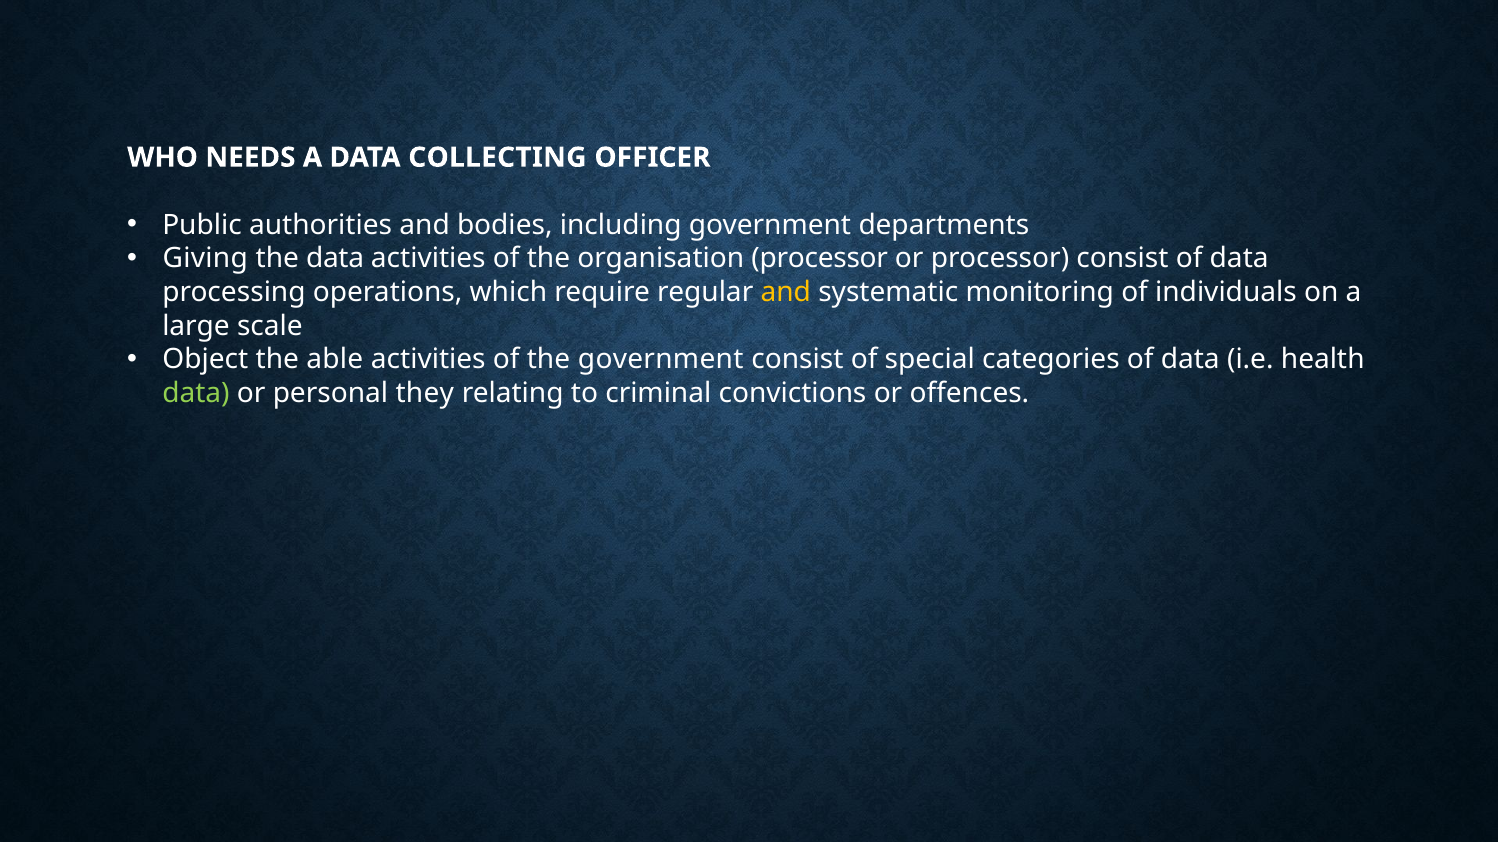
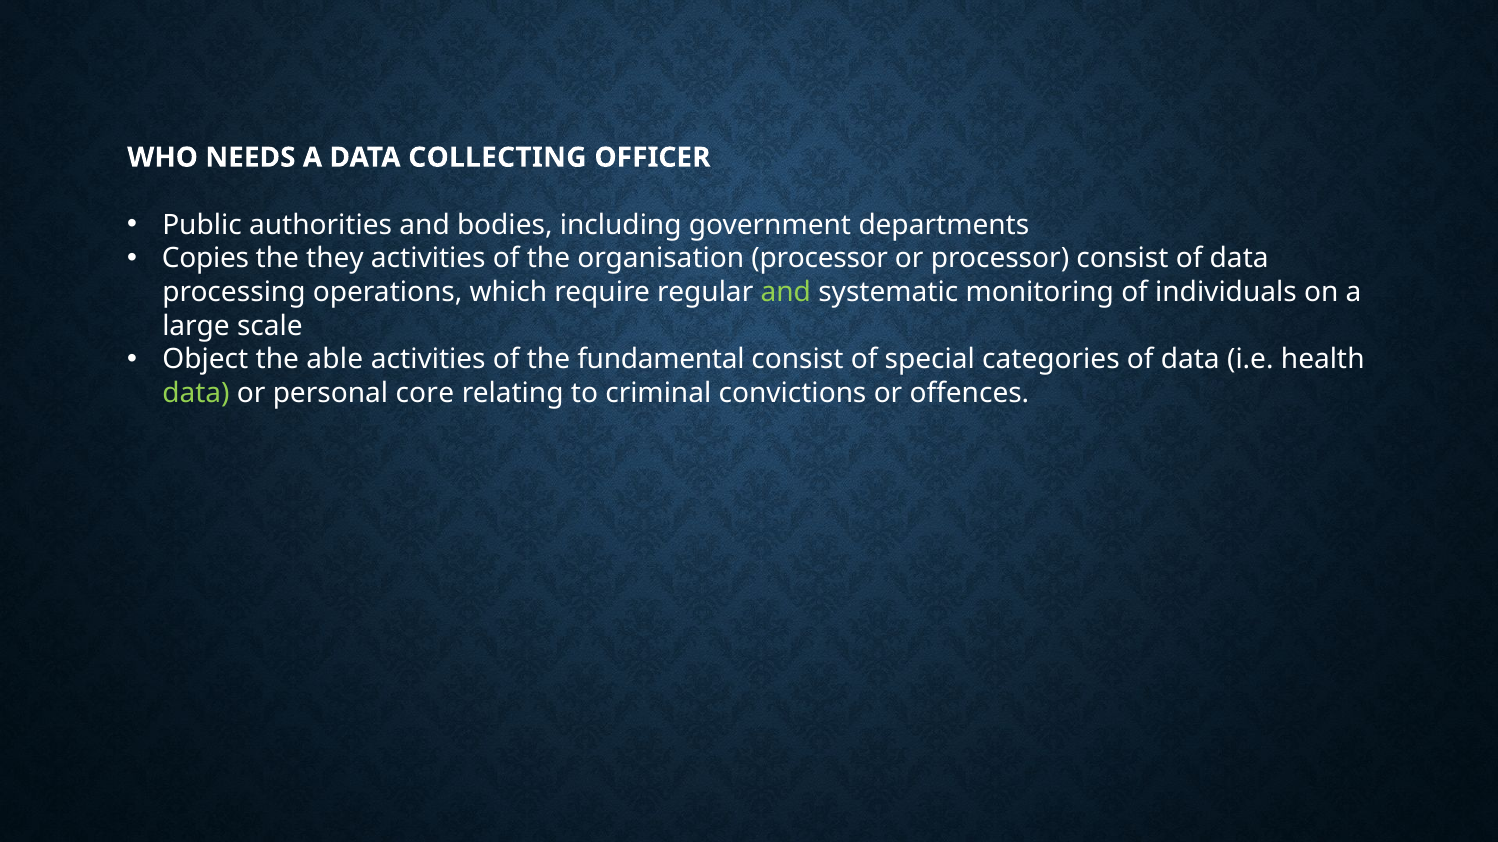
Giving: Giving -> Copies (206, 259)
the data: data -> they (335, 259)
and colour: yellow -> light green (786, 292)
the government: government -> fundamental (661, 360)
they: they -> core (425, 394)
